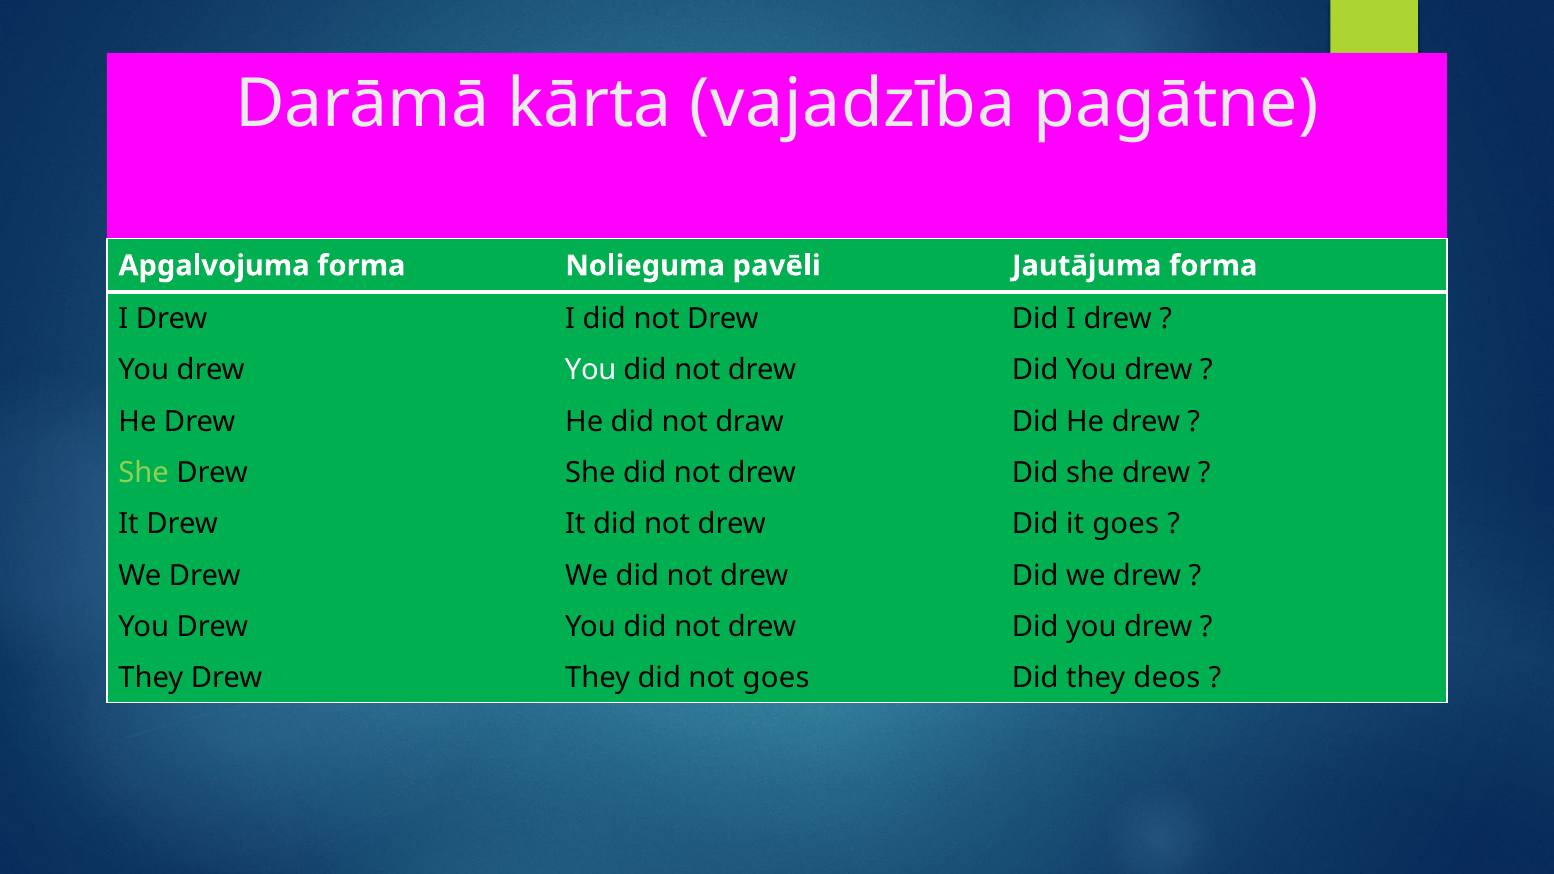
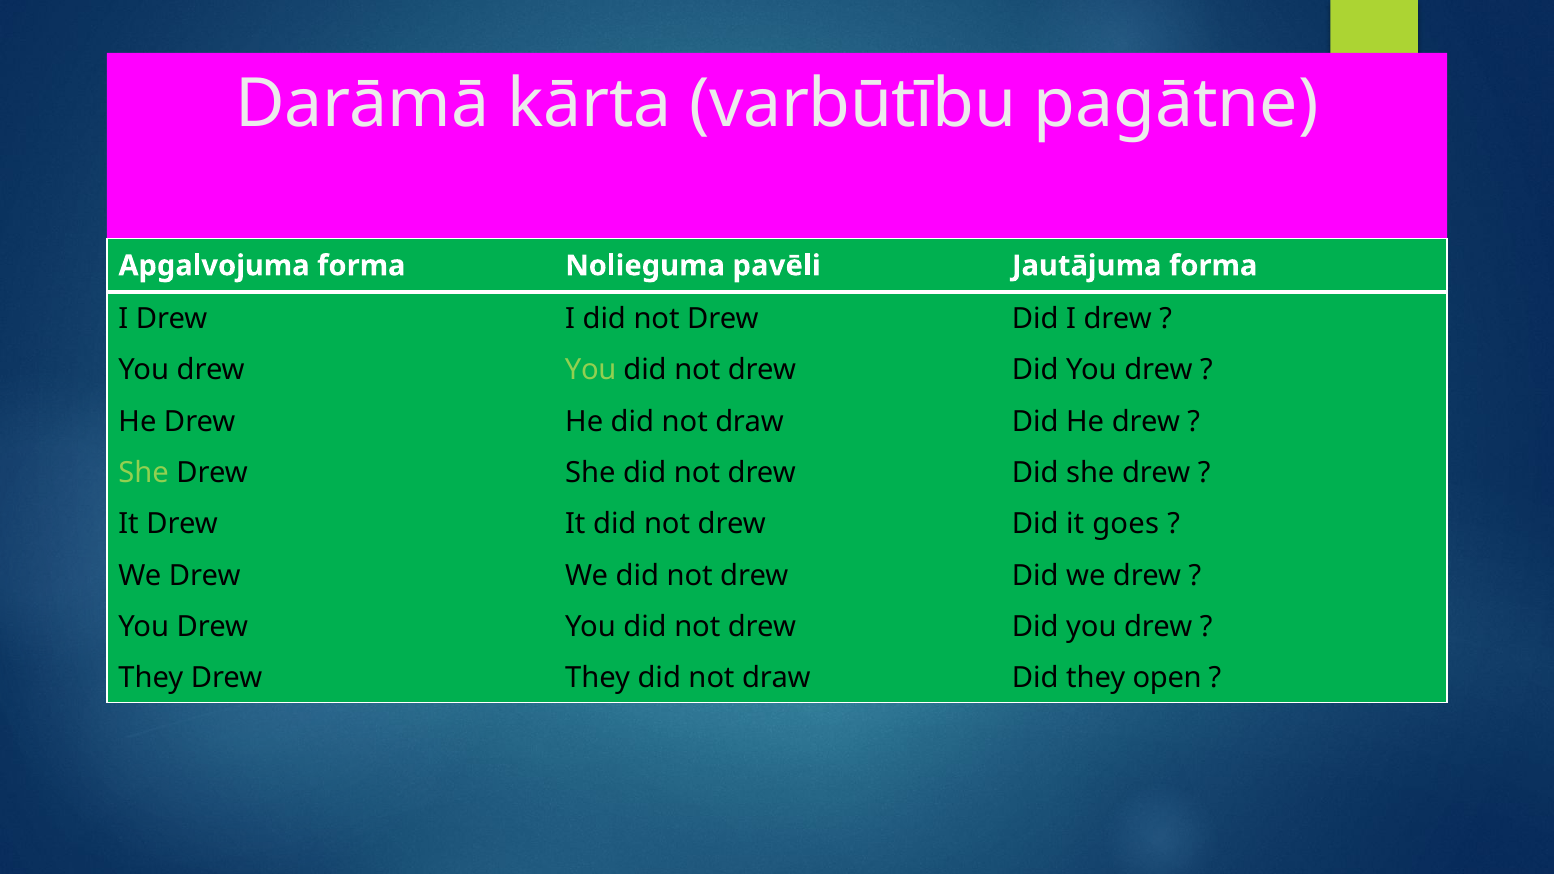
vajadzība: vajadzība -> varbūtību (853, 104)
You colour: white -> light green (591, 370)
They did not goes: goes -> draw (776, 678)
deos: deos -> open (1167, 678)
